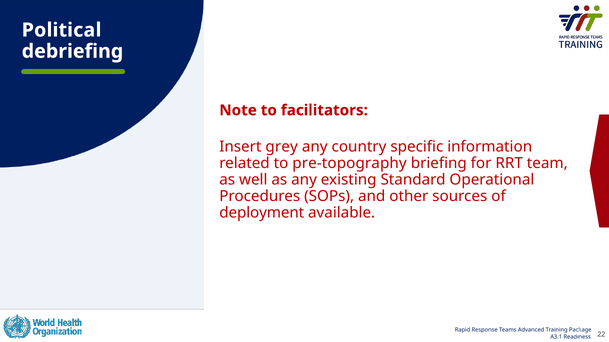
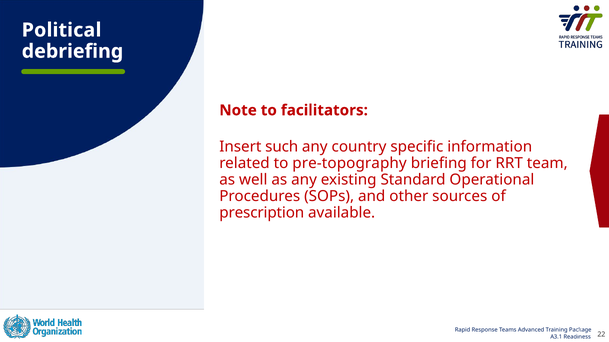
grey: grey -> such (282, 147)
deployment: deployment -> prescription (262, 213)
